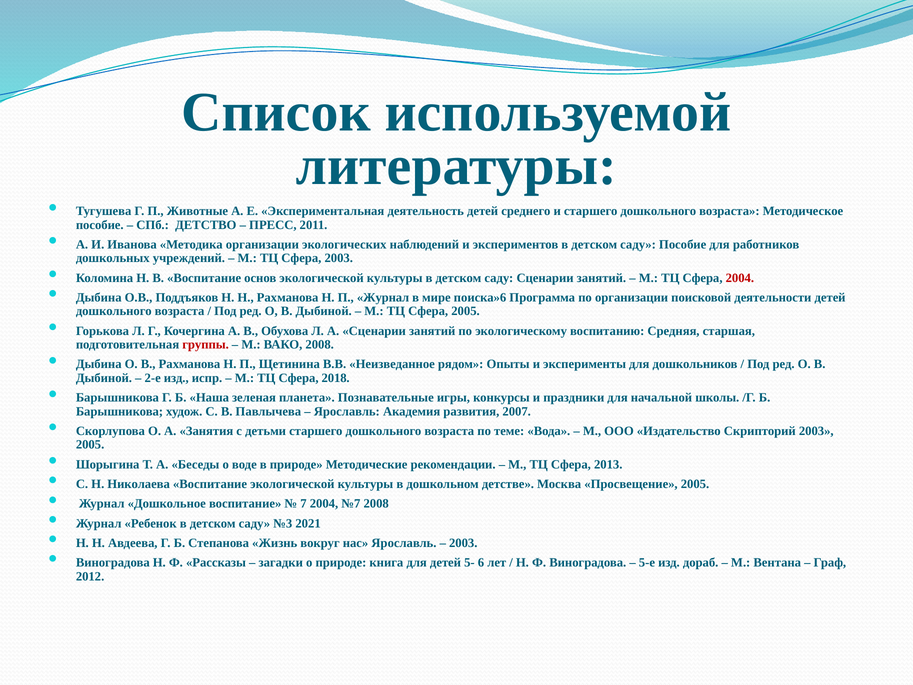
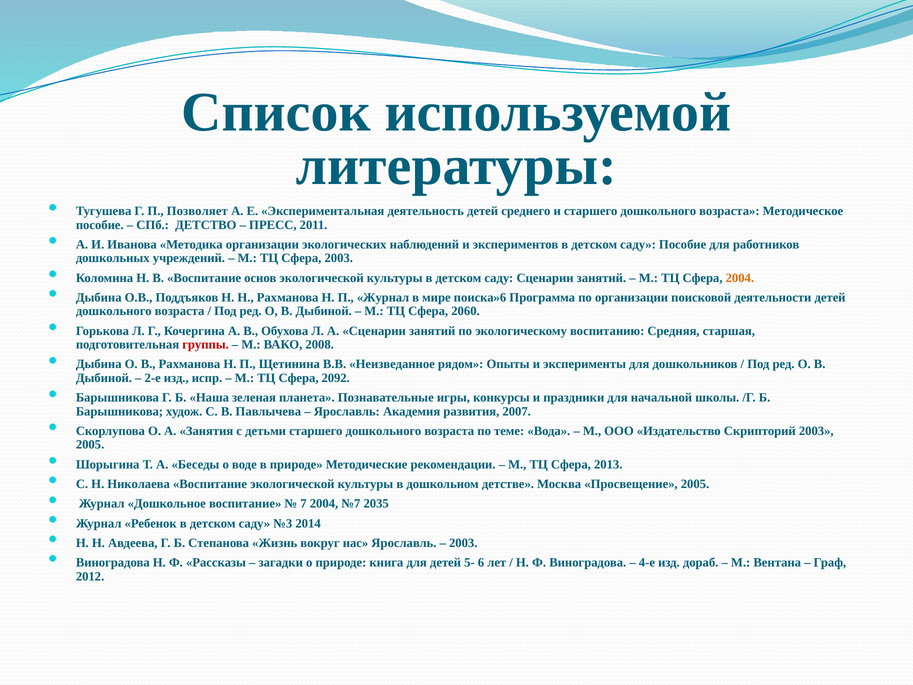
Животные: Животные -> Позволяет (197, 211)
2004 colour: red -> orange (740, 278)
Сфера 2005: 2005 -> 2060 (466, 311)
2018: 2018 -> 2092 (336, 378)
№7 2008: 2008 -> 2035 (376, 503)
2021: 2021 -> 2014 (308, 523)
5-е: 5-е -> 4-е (647, 562)
